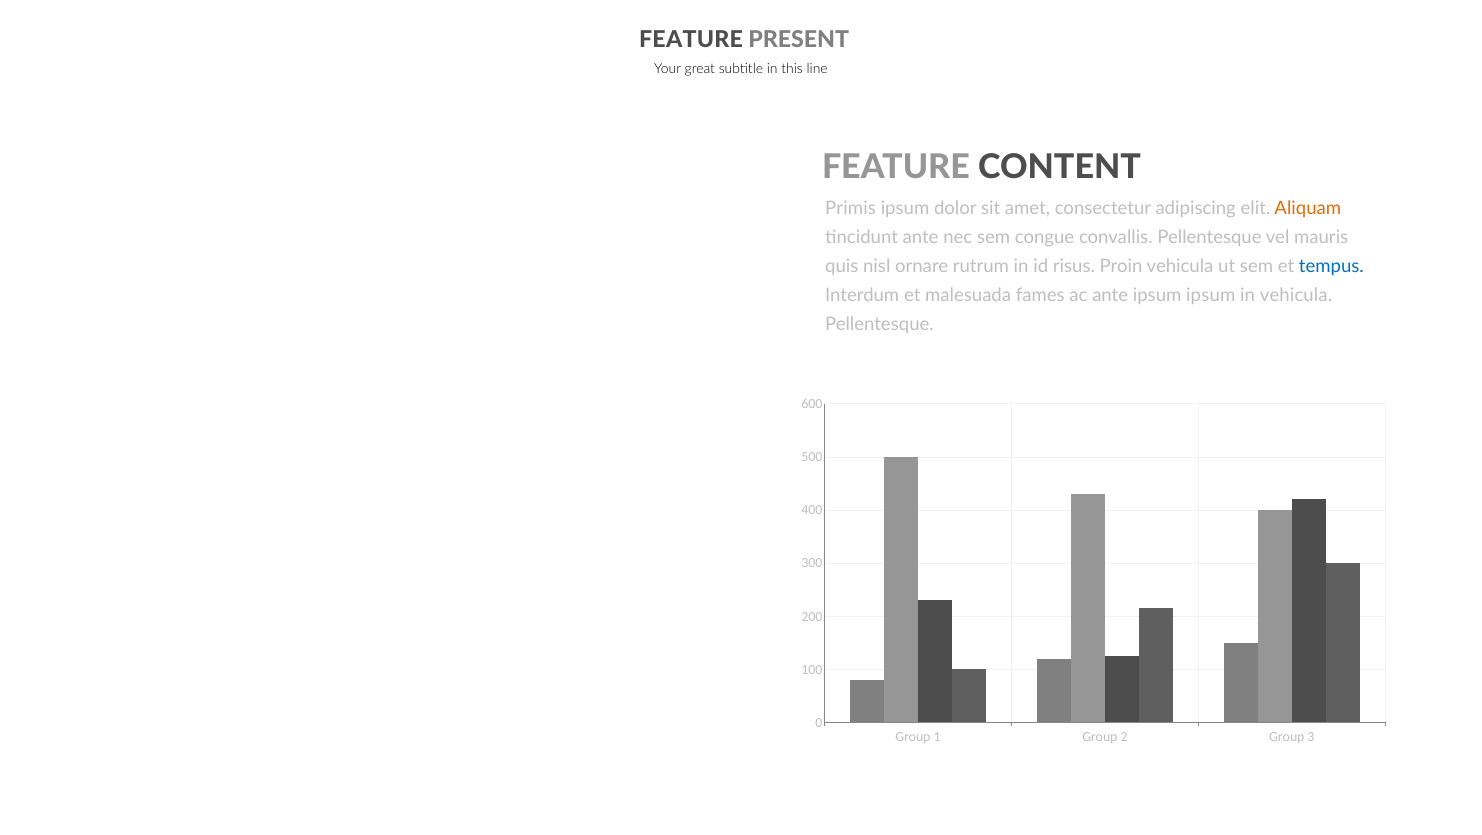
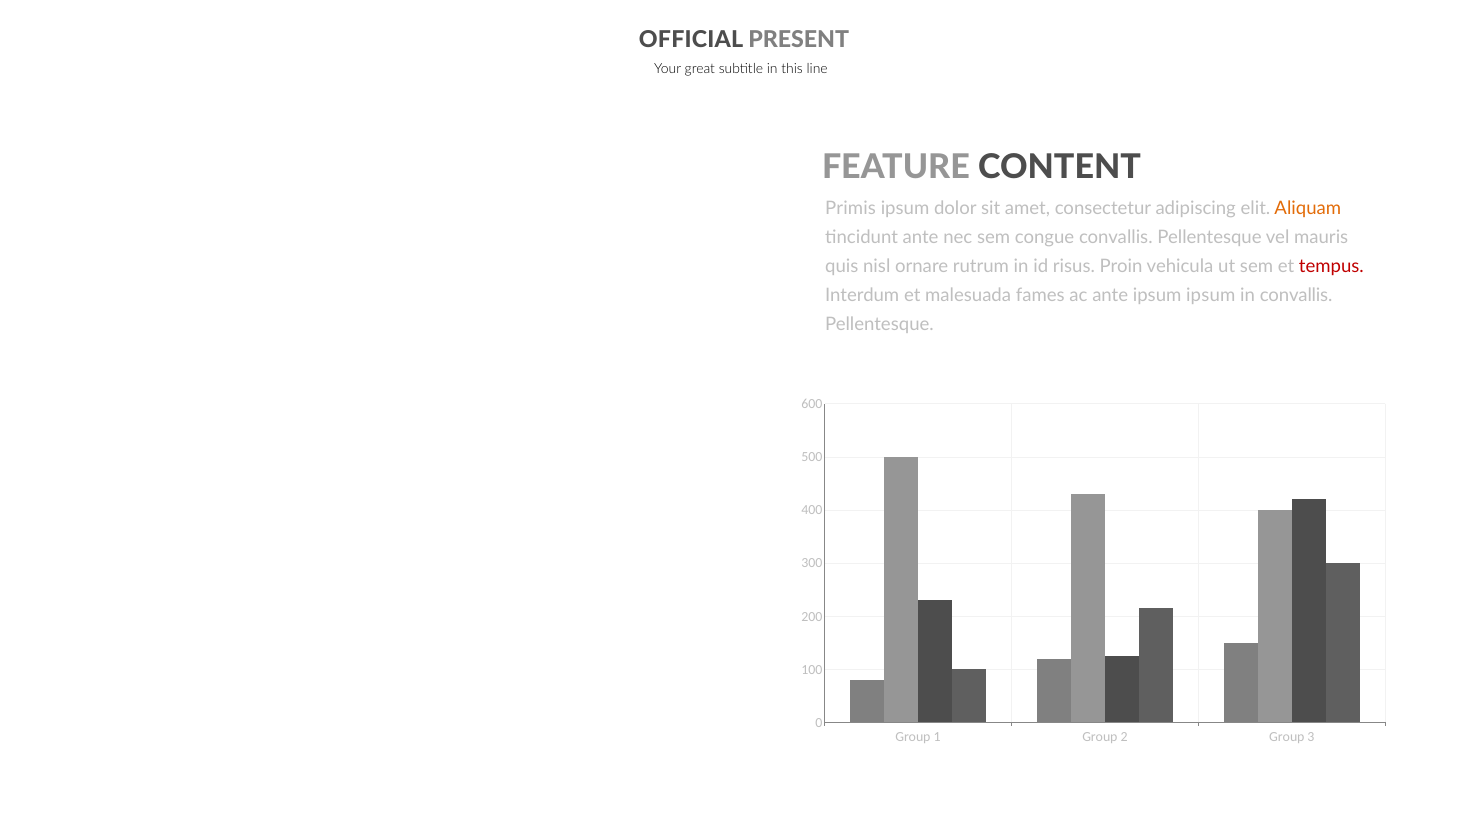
FEATURE: FEATURE -> OFFICIAL (691, 40)
tempus colour: blue -> red (1331, 266)
in vehicula: vehicula -> convallis (1296, 295)
